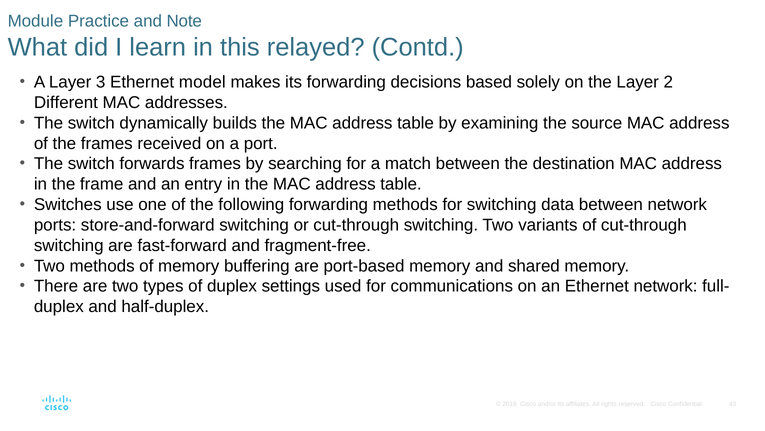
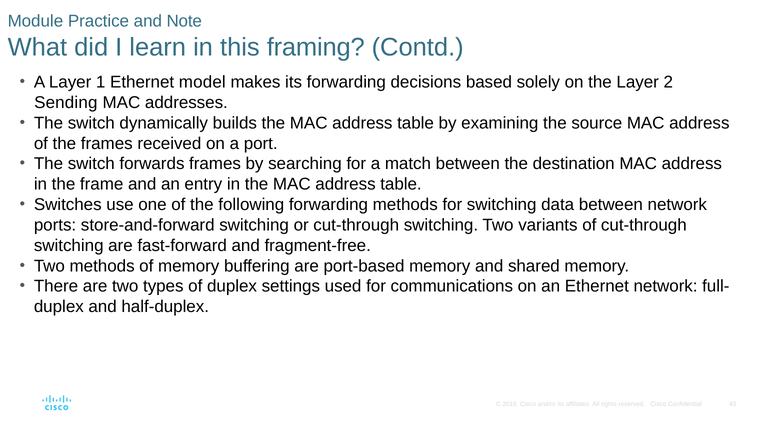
relayed: relayed -> framing (316, 47)
3: 3 -> 1 (101, 82)
Different: Different -> Sending (66, 102)
